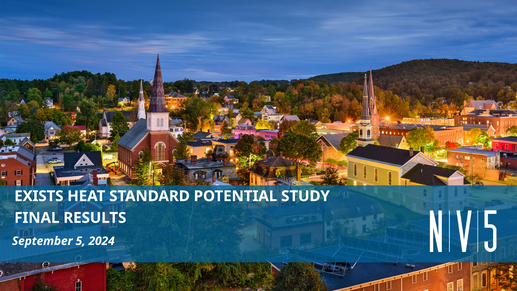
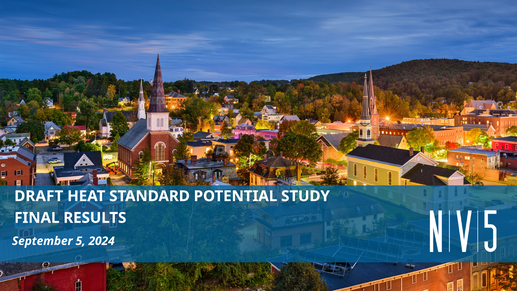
EXISTS: EXISTS -> DRAFT (39, 196)
